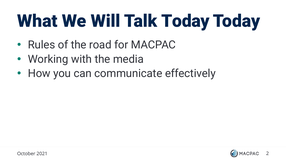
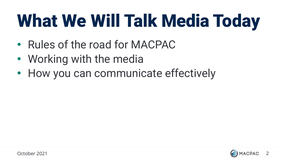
Talk Today: Today -> Media (185, 21)
